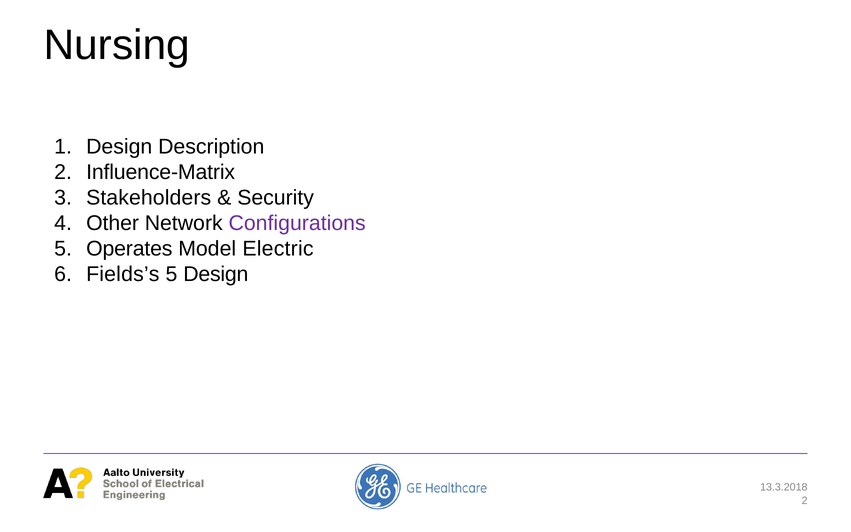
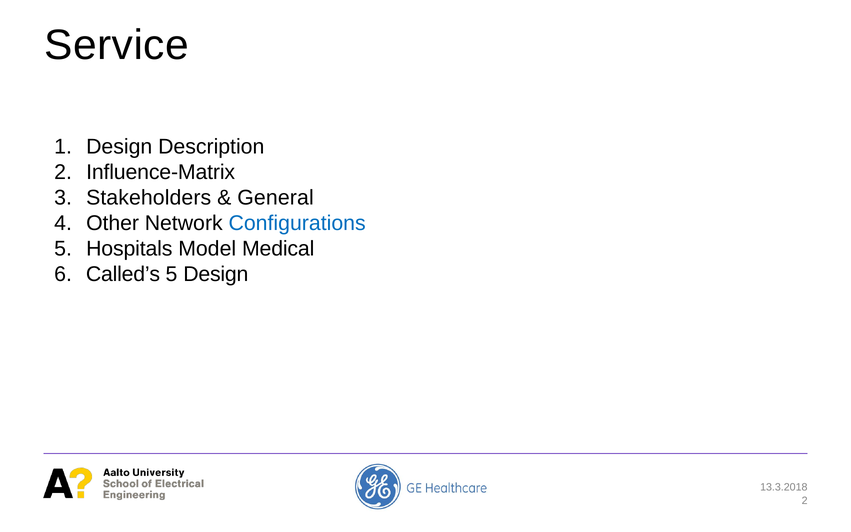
Nursing: Nursing -> Service (117, 45)
Security: Security -> General (276, 198)
Configurations colour: purple -> blue (297, 223)
Operates: Operates -> Hospitals (129, 249)
Electric: Electric -> Medical (278, 249)
Fields’s: Fields’s -> Called’s (123, 274)
